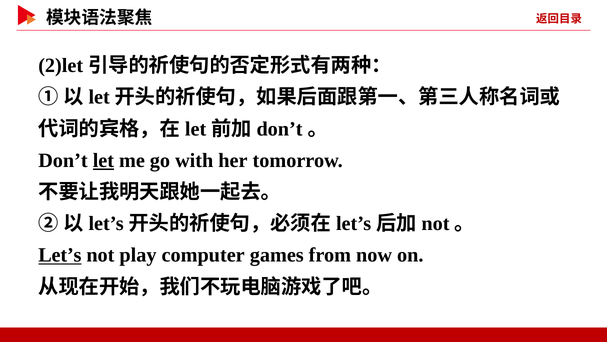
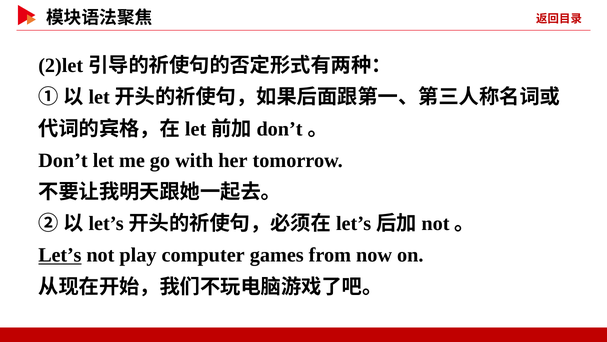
let underline: present -> none (103, 160)
